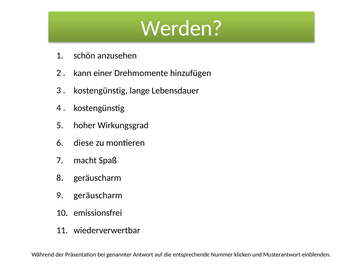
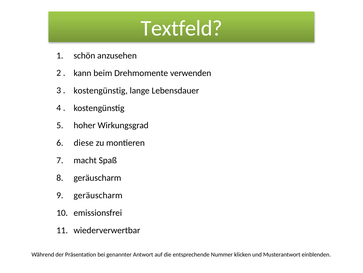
Werden: Werden -> Textfeld (182, 28)
einer: einer -> beim (103, 73)
hinzufügen: hinzufügen -> verwenden (191, 73)
